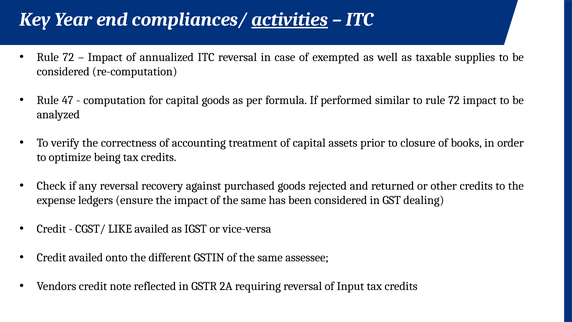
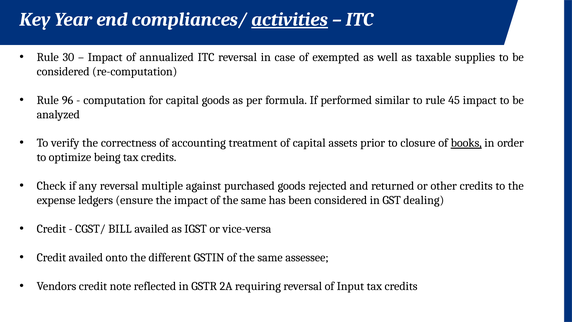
72: 72 -> 30 (68, 57)
47: 47 -> 96 (68, 100)
to rule 72: 72 -> 45 (454, 100)
books underline: none -> present (466, 143)
recovery: recovery -> multiple (162, 186)
LIKE: LIKE -> BILL (120, 229)
